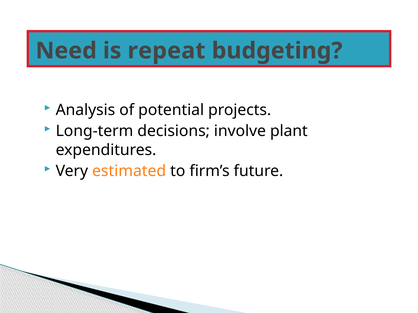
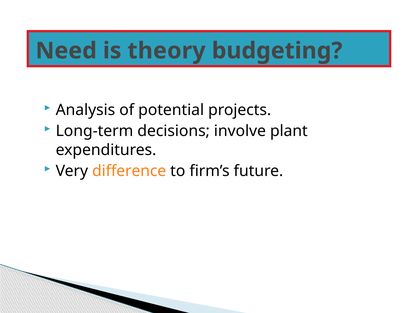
repeat: repeat -> theory (167, 51)
estimated: estimated -> difference (129, 171)
